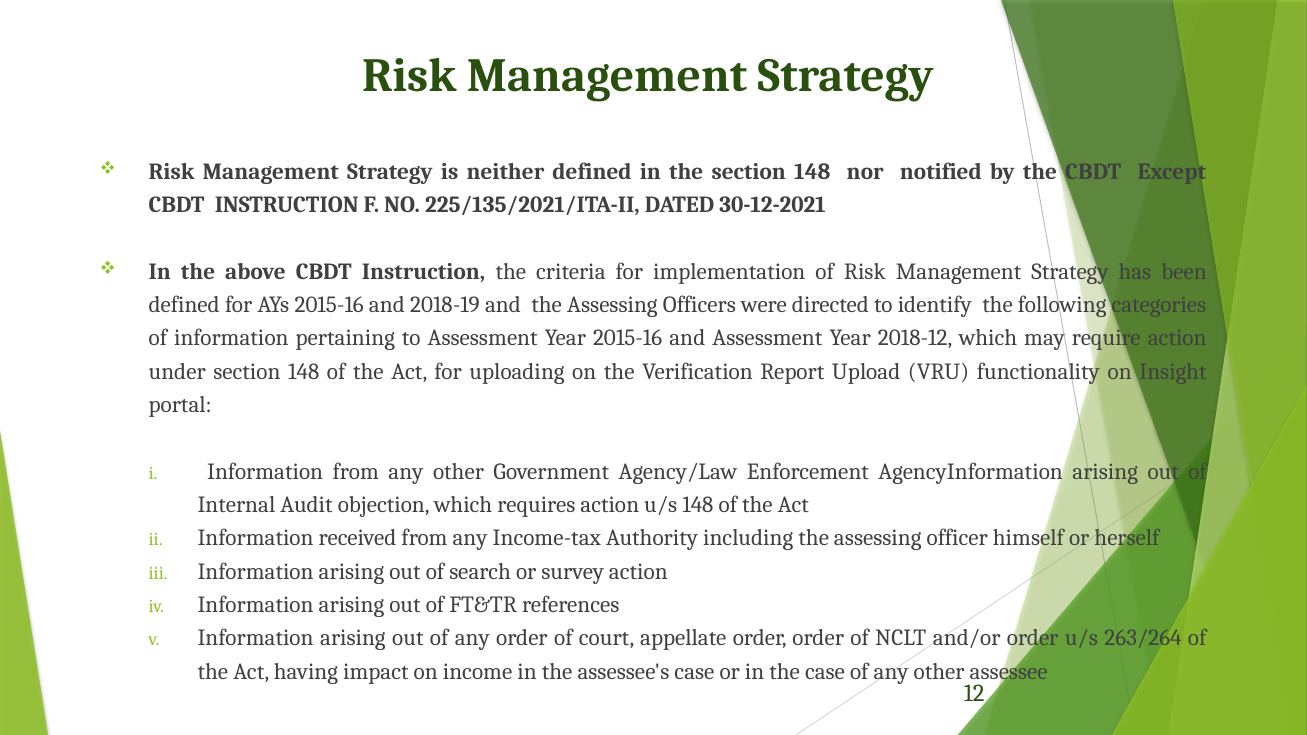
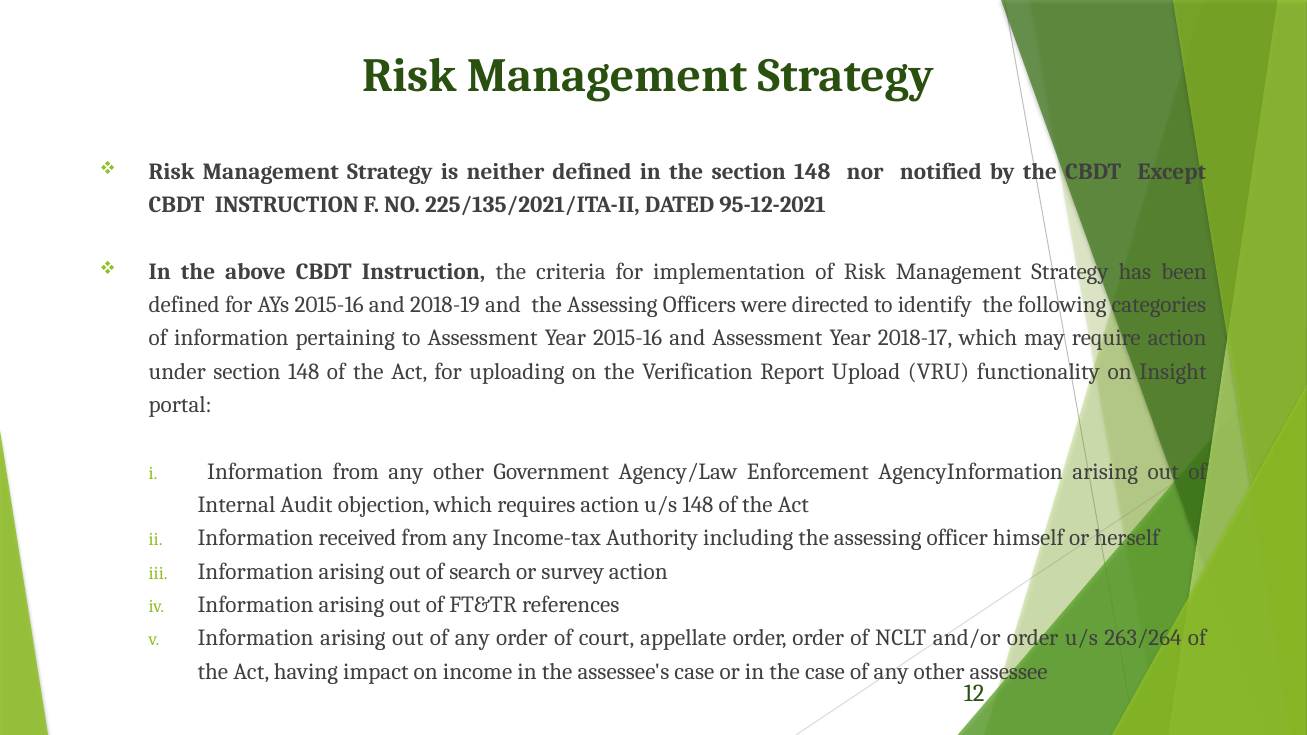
30-12-2021: 30-12-2021 -> 95-12-2021 (773, 205)
2018-12: 2018-12 -> 2018-17 (915, 338)
